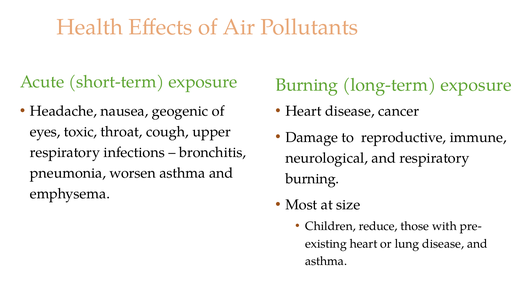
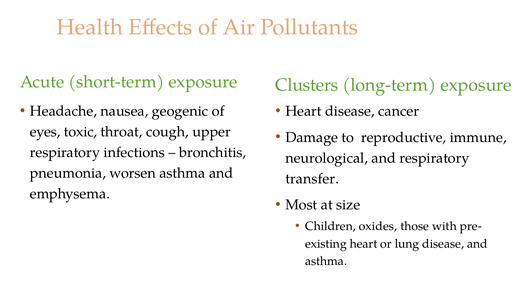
Burning: Burning -> Clusters (307, 85)
burning: burning -> transfer (312, 178)
reduce: reduce -> oxides (378, 226)
